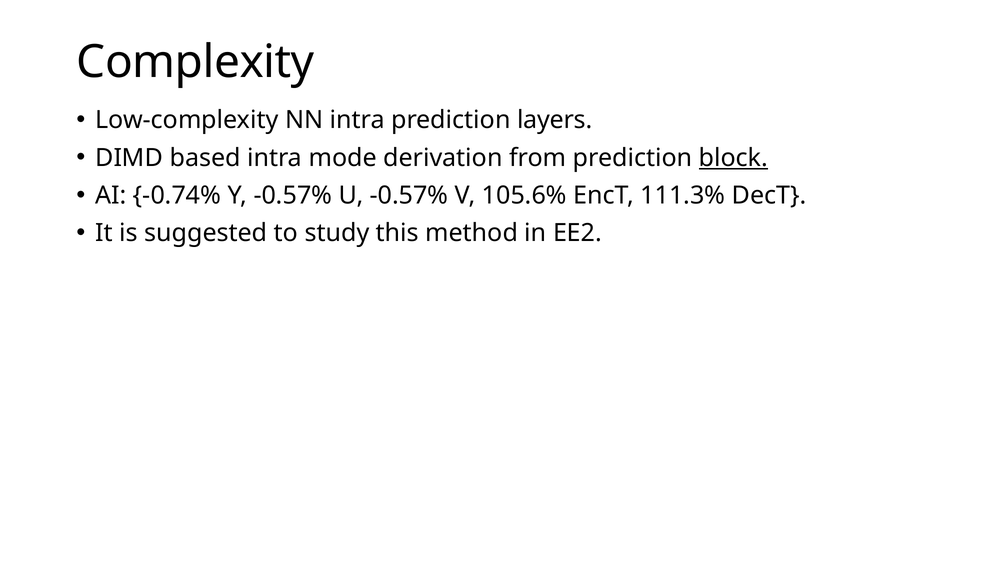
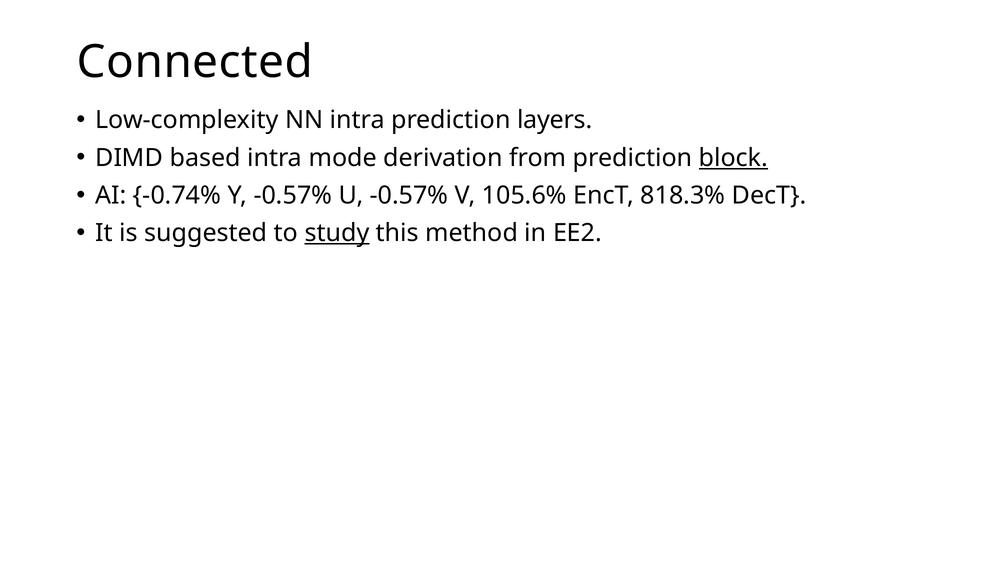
Complexity: Complexity -> Connected (195, 62)
111.3%: 111.3% -> 818.3% (683, 195)
study underline: none -> present (337, 233)
